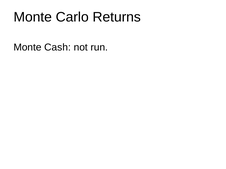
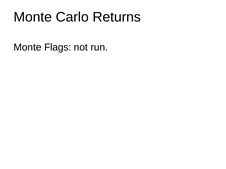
Cash: Cash -> Flags (58, 47)
